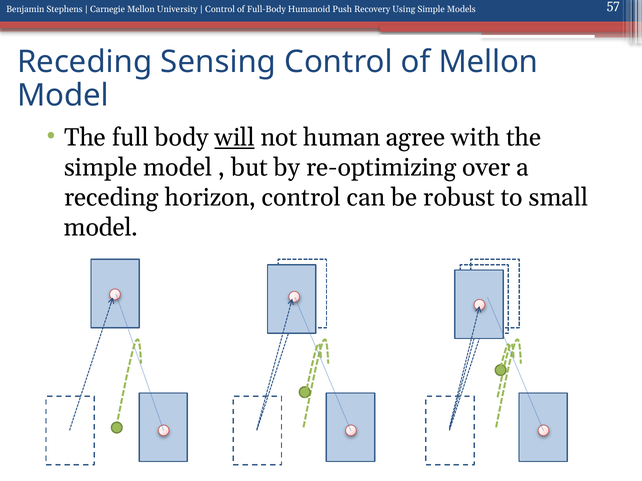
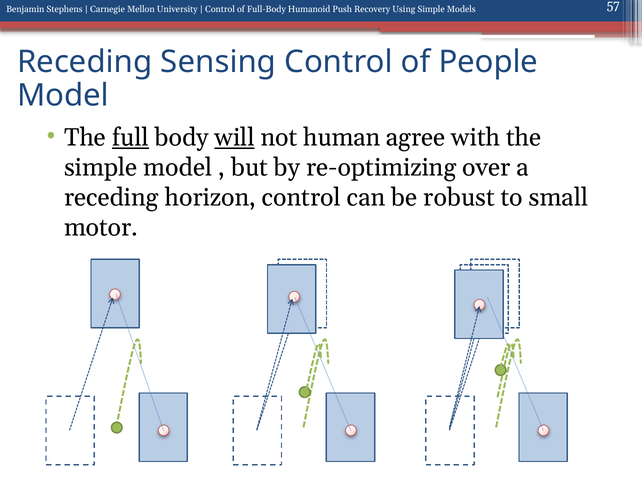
of Mellon: Mellon -> People (488, 62)
full underline: none -> present (130, 138)
model: model -> motor (101, 228)
